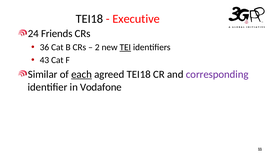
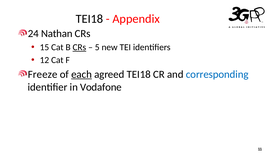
Executive: Executive -> Appendix (136, 19)
Friends: Friends -> Nathan (57, 34)
36: 36 -> 15 (44, 47)
CRs underline: none -> present (79, 47)
2: 2 -> 5 (97, 47)
TEI underline: present -> none (125, 47)
43: 43 -> 12 (44, 60)
Similar: Similar -> Freeze (43, 74)
corresponding colour: purple -> blue (217, 74)
